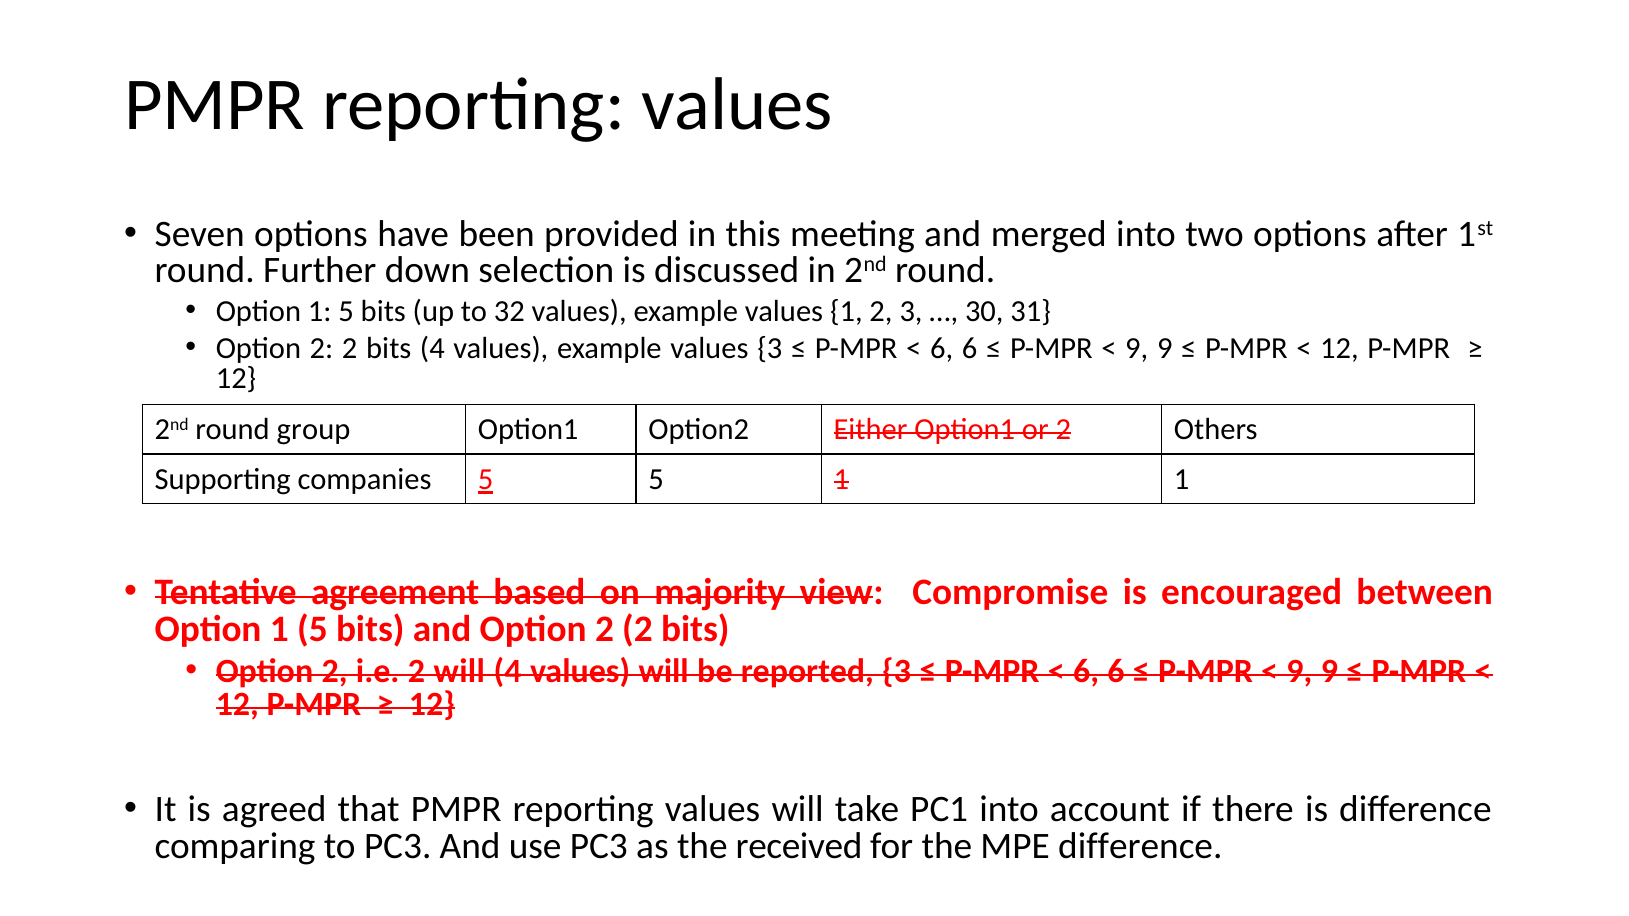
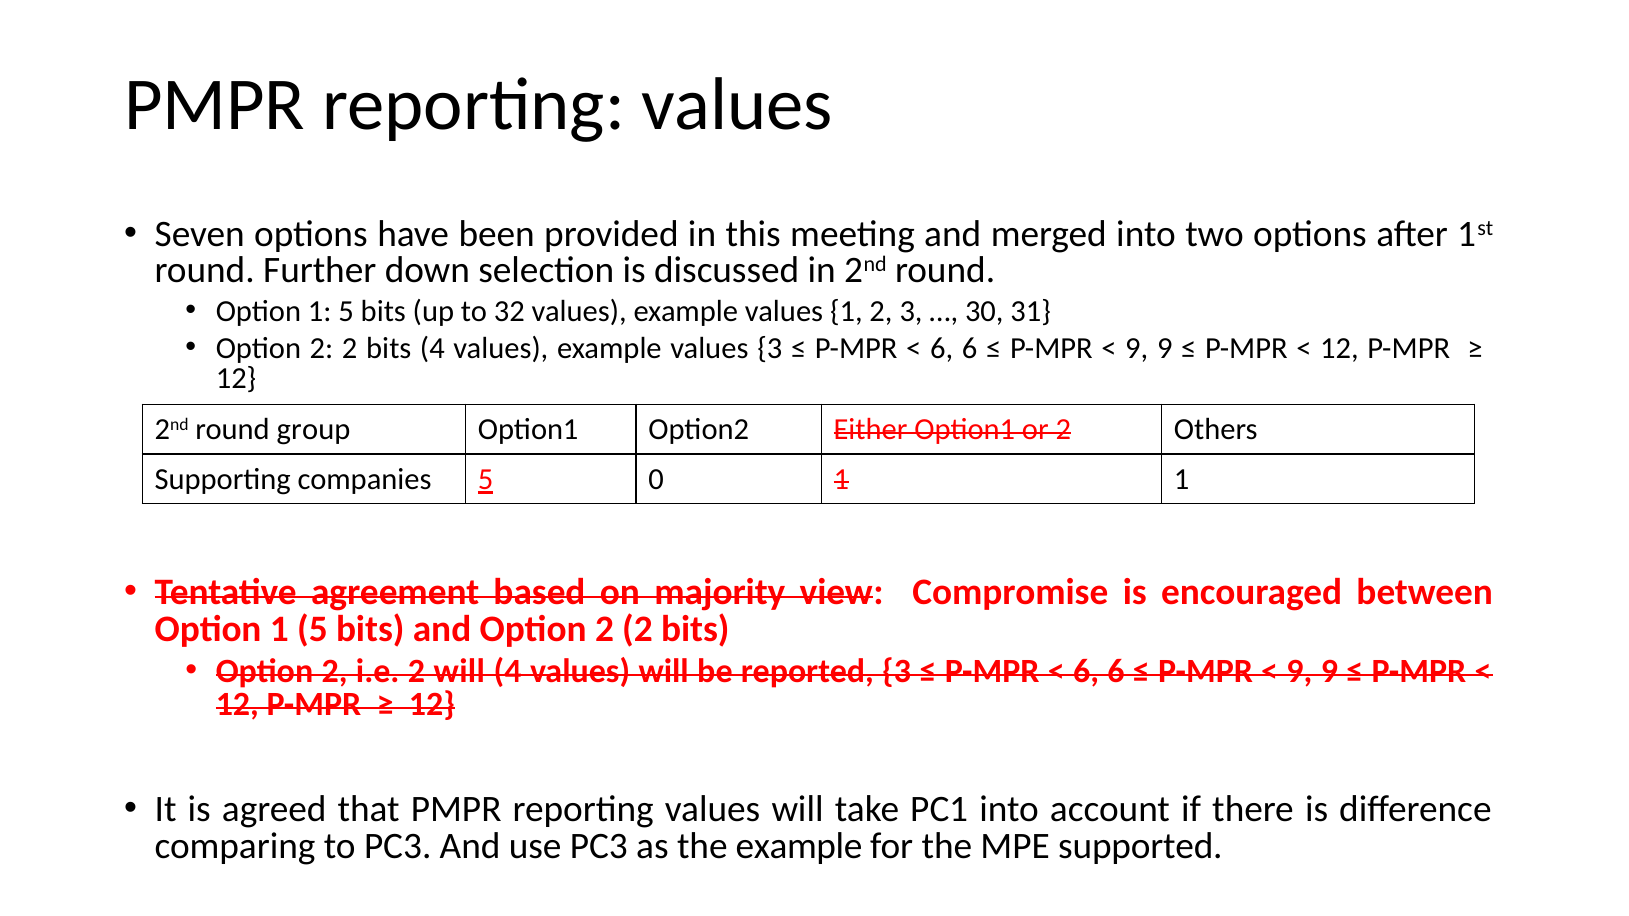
5 5: 5 -> 0 (656, 479)
the received: received -> example (799, 846)
MPE difference: difference -> supported (1140, 846)
